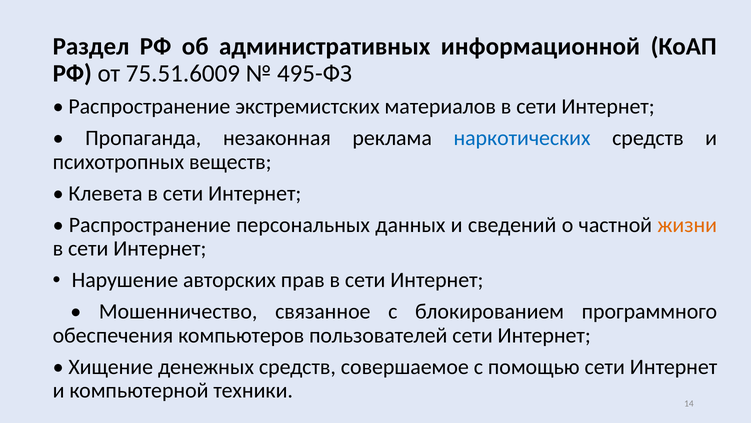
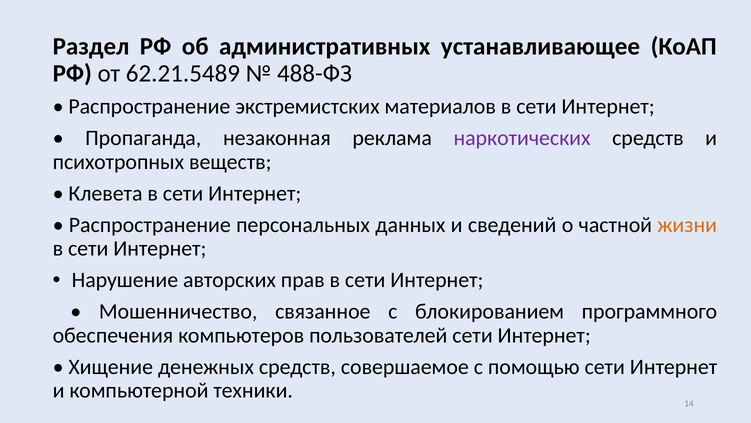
информационной: информационной -> устанавливающее (540, 46)
75.51.6009: 75.51.6009 -> 62.21.5489 (183, 73)
495-ФЗ: 495-ФЗ -> 488-ФЗ (314, 73)
наркотических colour: blue -> purple (522, 138)
